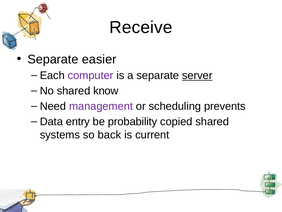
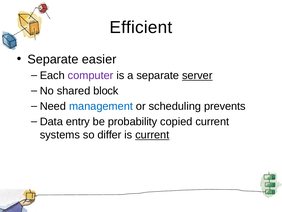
Receive: Receive -> Efficient (141, 27)
know: know -> block (106, 91)
management colour: purple -> blue (101, 106)
copied shared: shared -> current (212, 121)
back: back -> differ (109, 135)
current underline: none -> present (152, 135)
